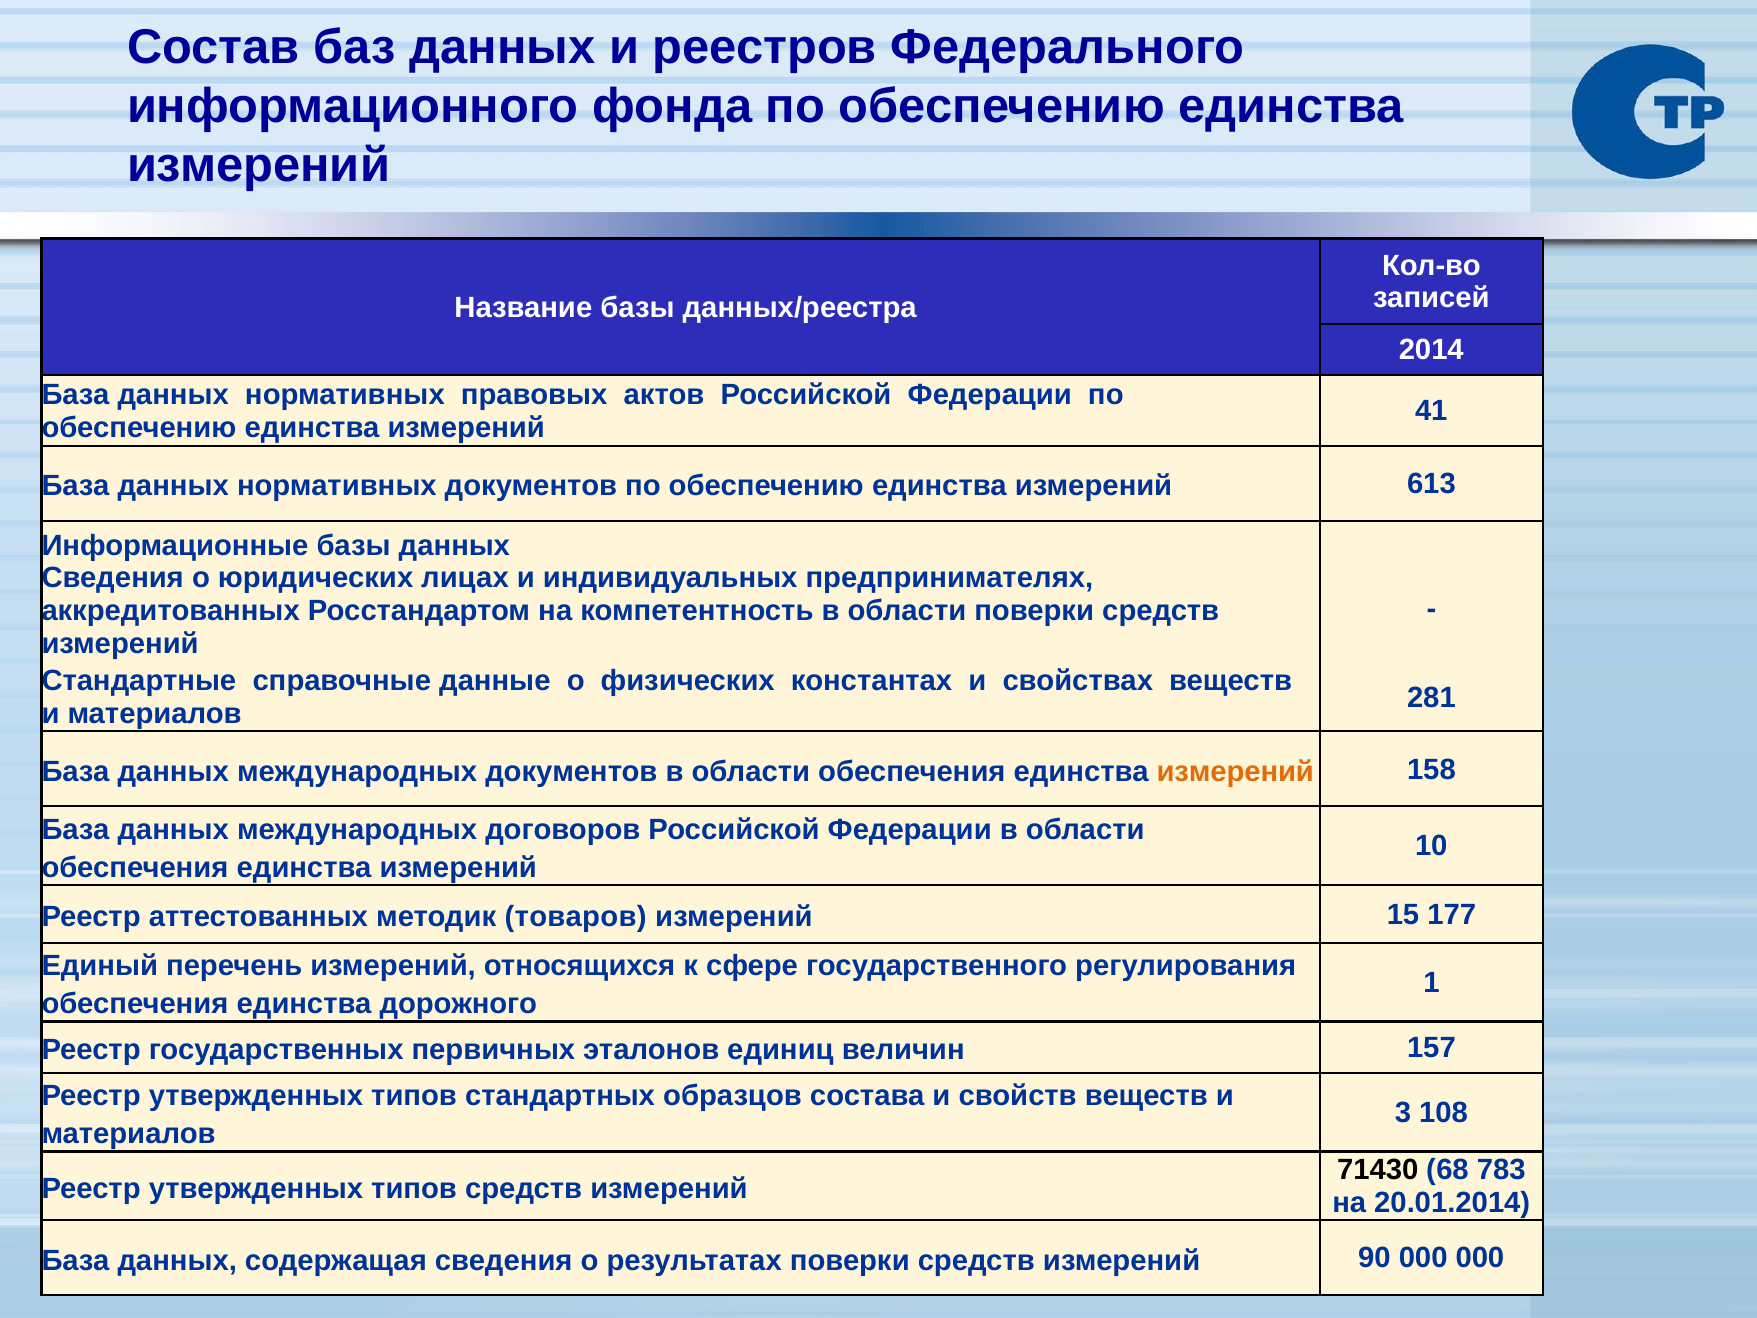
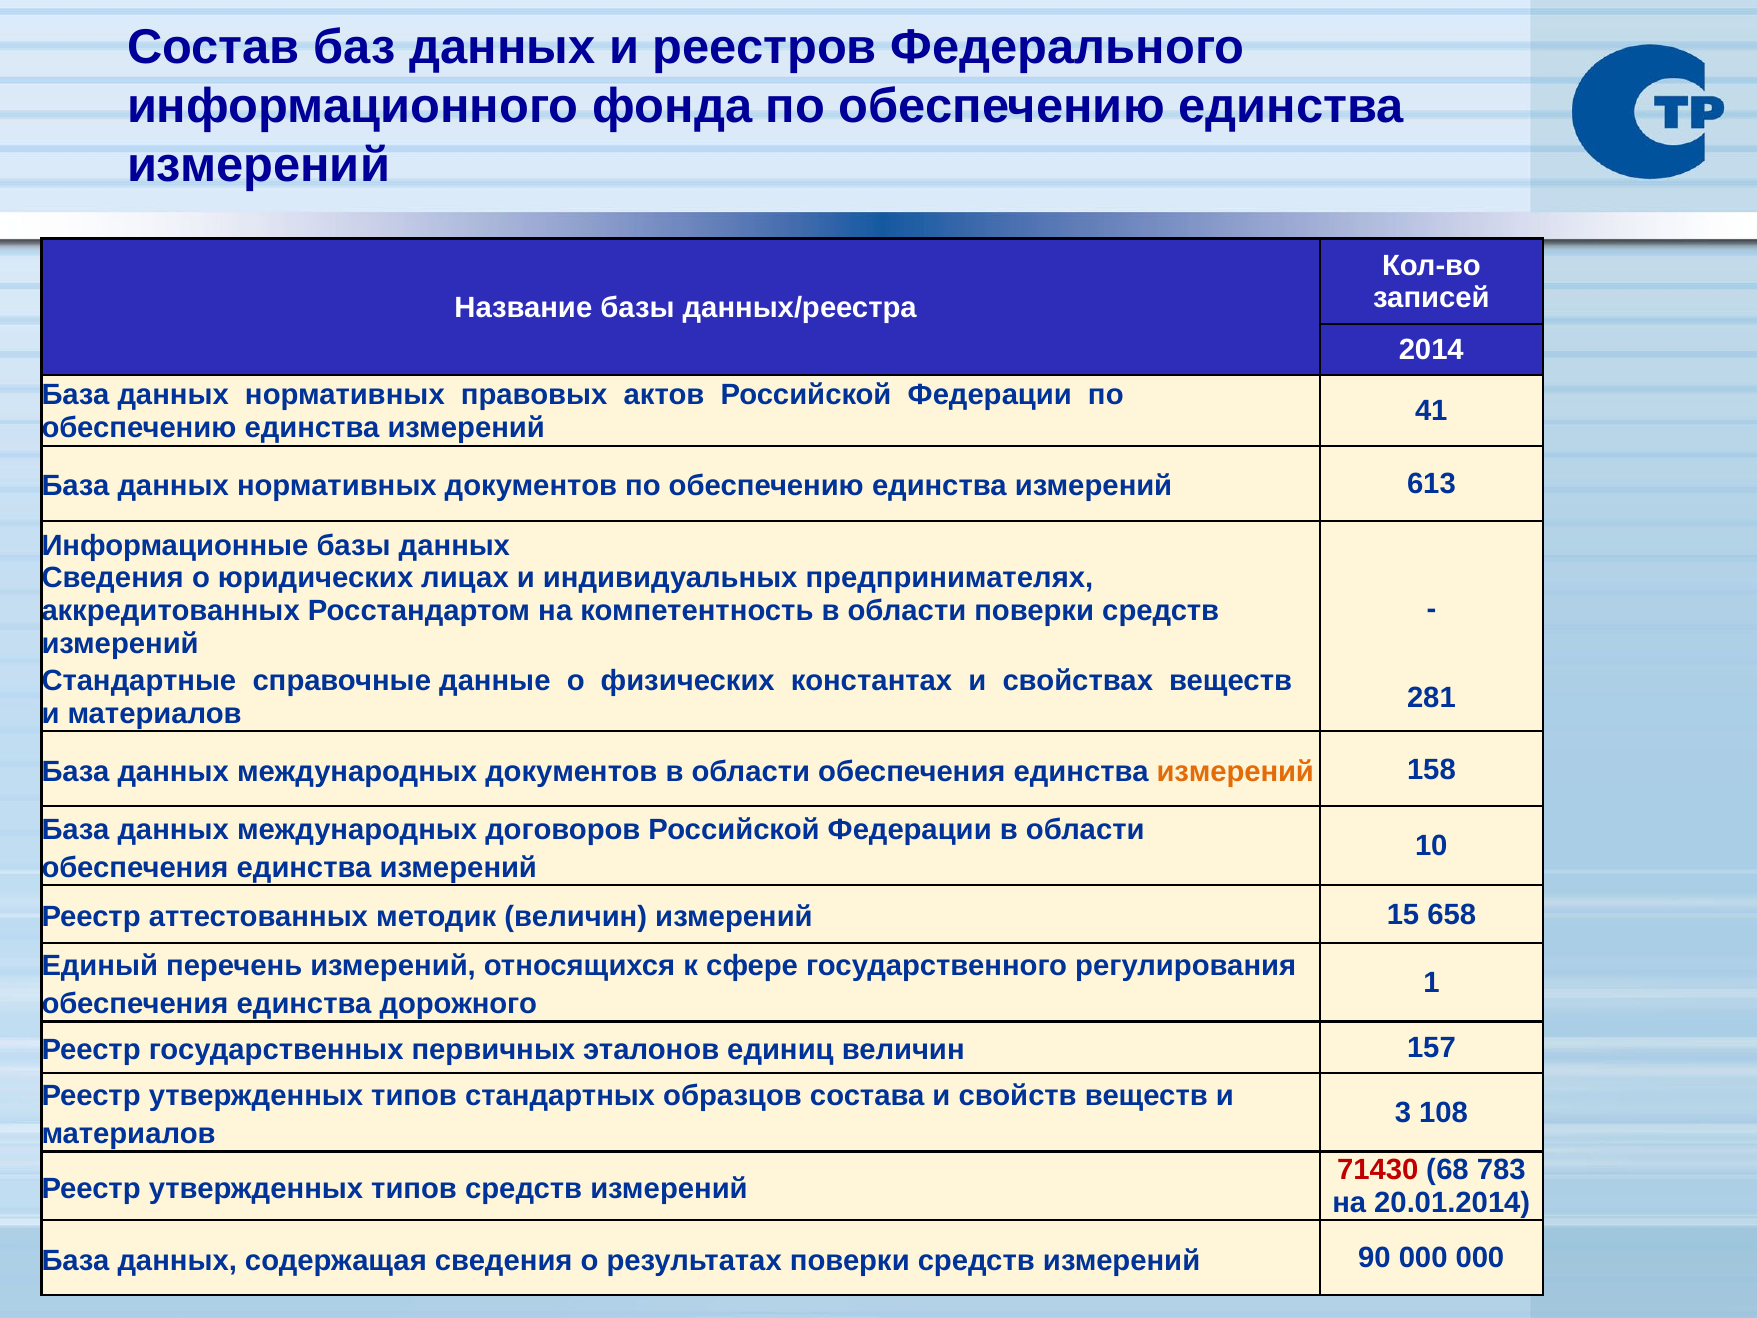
методик товаров: товаров -> величин (576, 917)
177: 177 -> 658 (1452, 914)
71430 colour: black -> red (1378, 1170)
